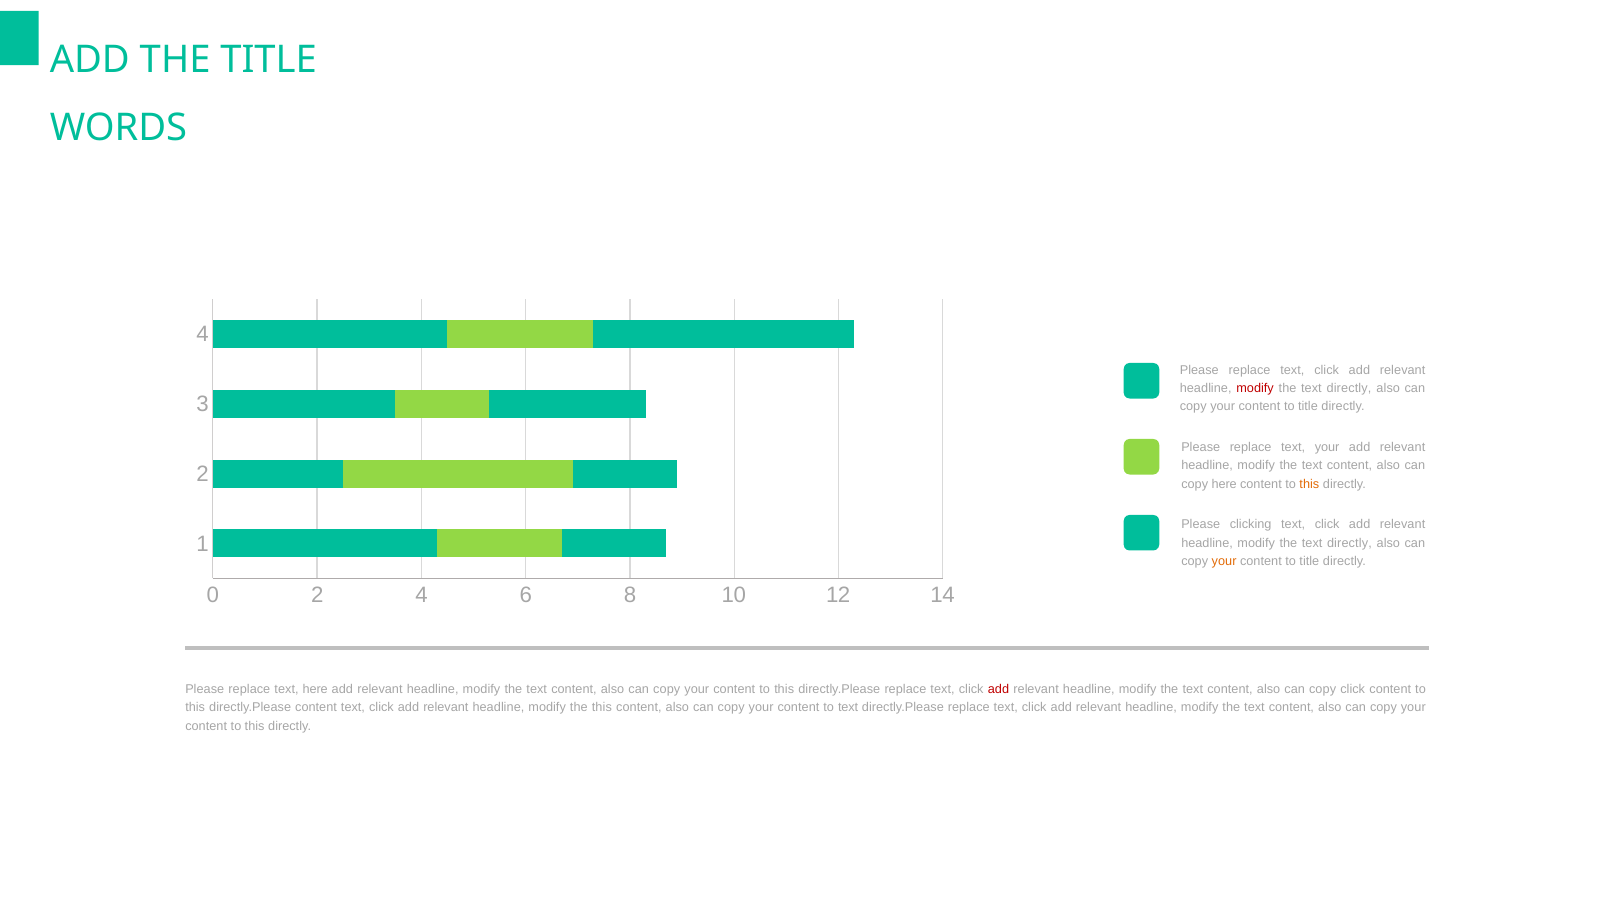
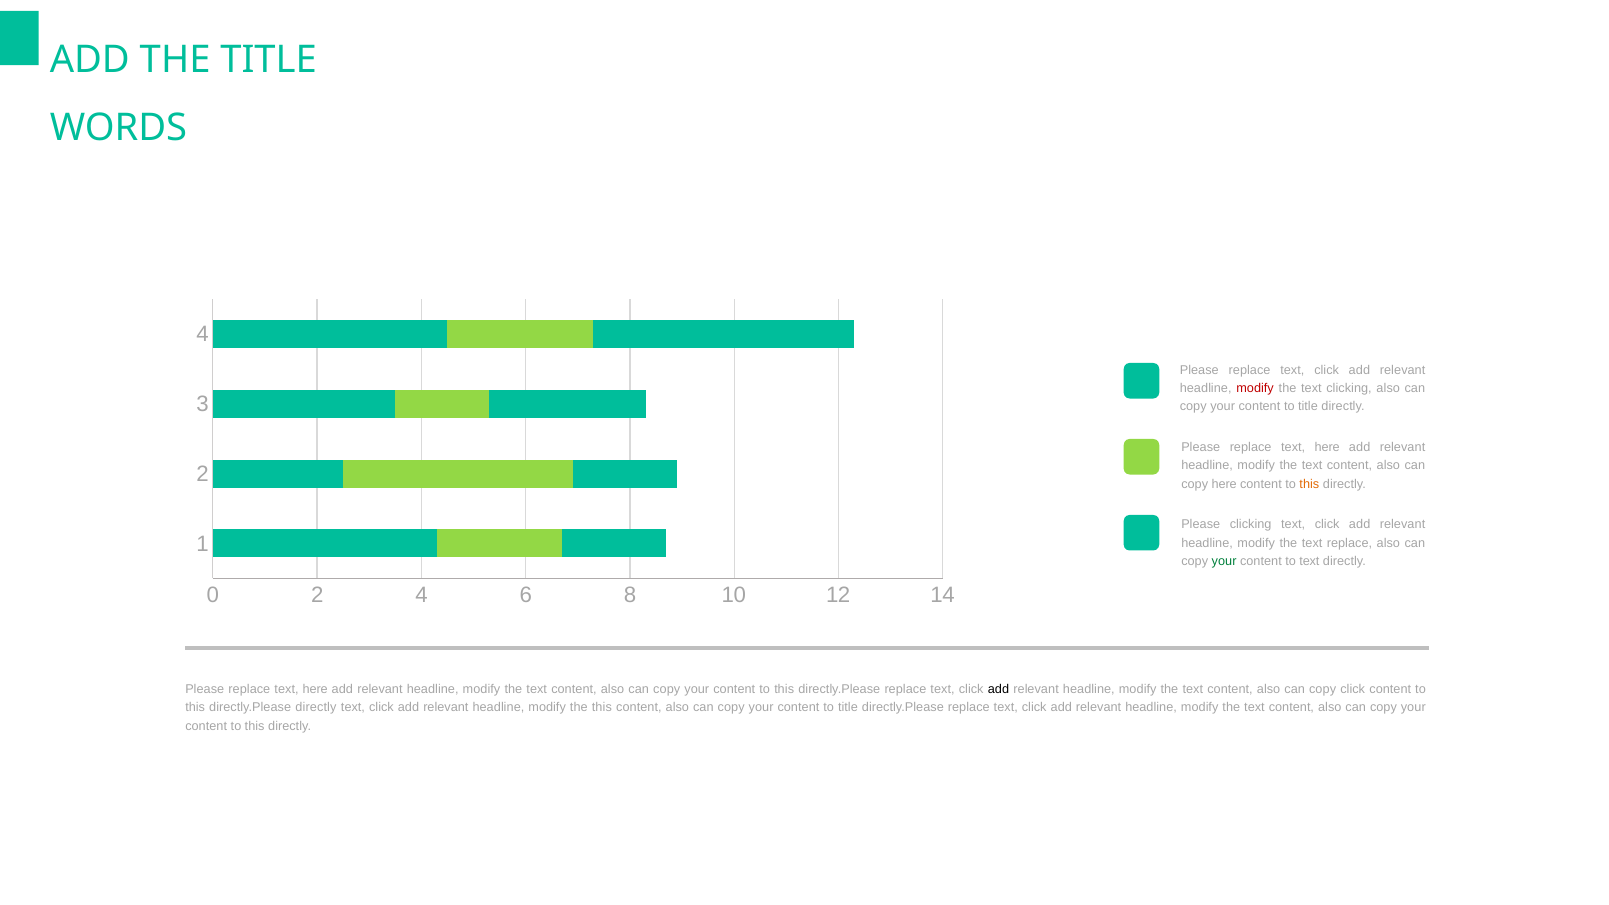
directly: directly -> clicking (1349, 388)
your: your -> here (1327, 447)
directly: directly -> replace (1349, 543)
your colour: orange -> green (1224, 561)
title: title -> text (1309, 561)
add colour: red -> black (999, 690)
directly.Please content: content -> directly (316, 708)
text: text -> title (848, 708)
